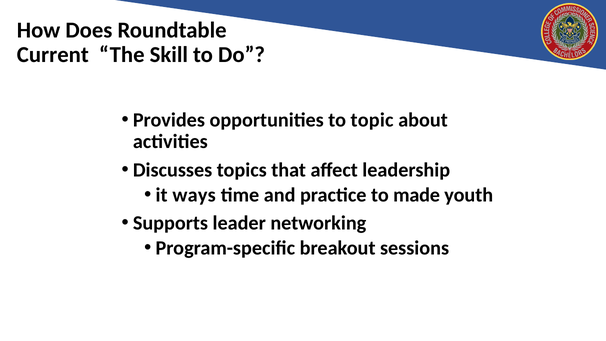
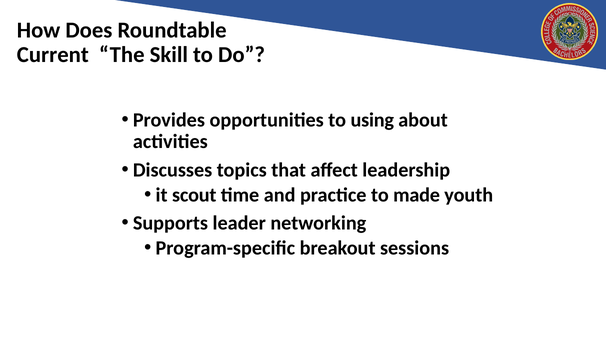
topic: topic -> using (372, 120)
ways: ways -> scout (194, 195)
